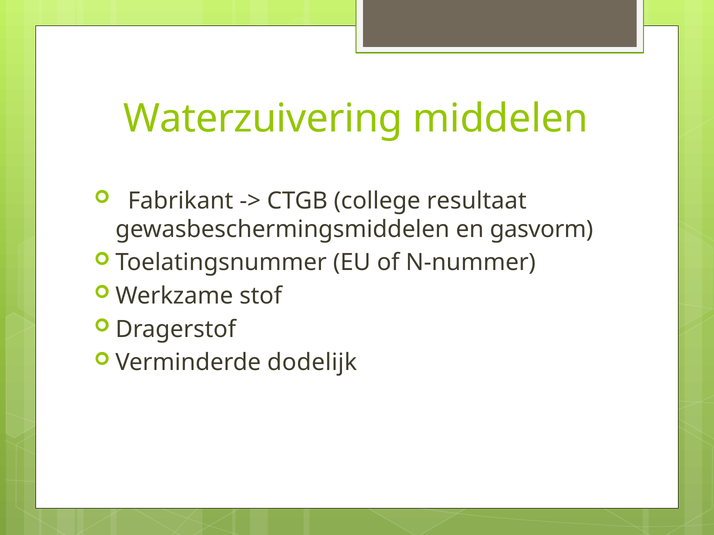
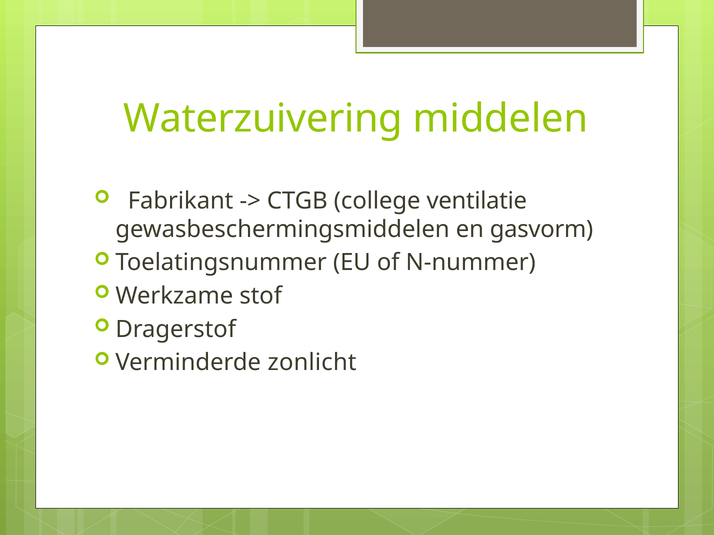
resultaat: resultaat -> ventilatie (477, 201)
dodelijk: dodelijk -> zonlicht (312, 363)
